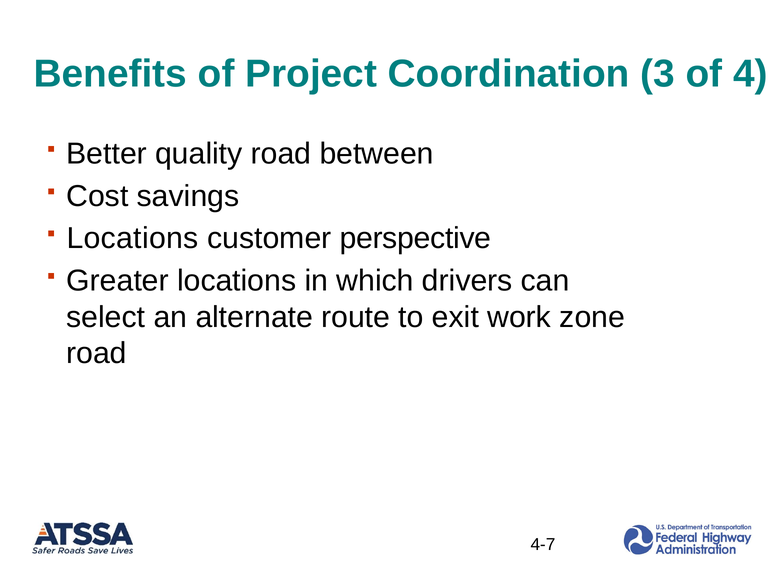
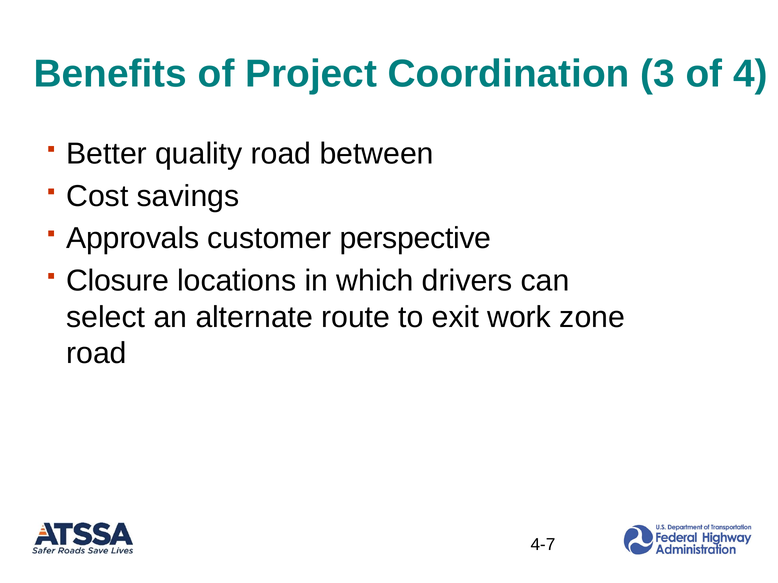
Locations: Locations -> Approvals (133, 239)
Greater: Greater -> Closure (118, 281)
